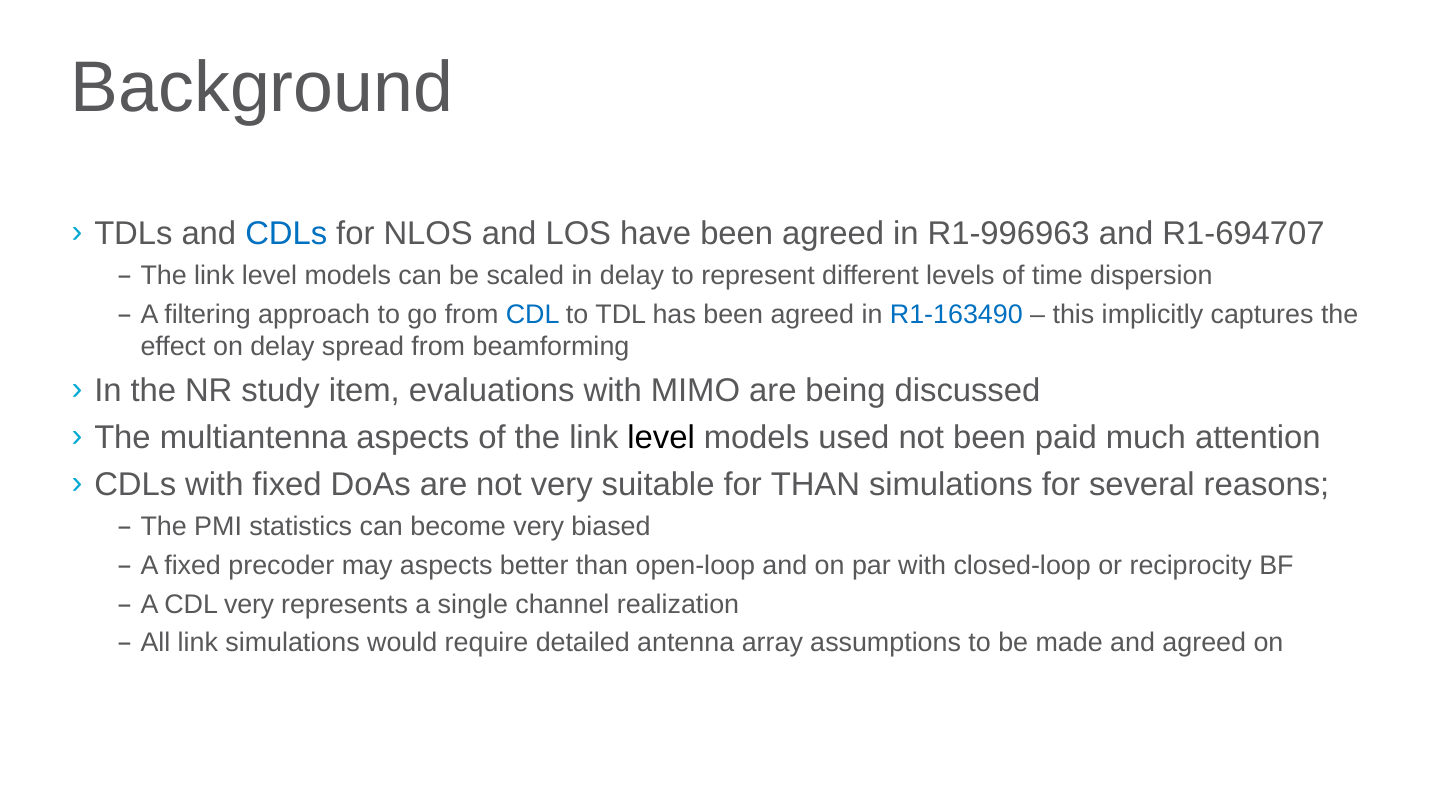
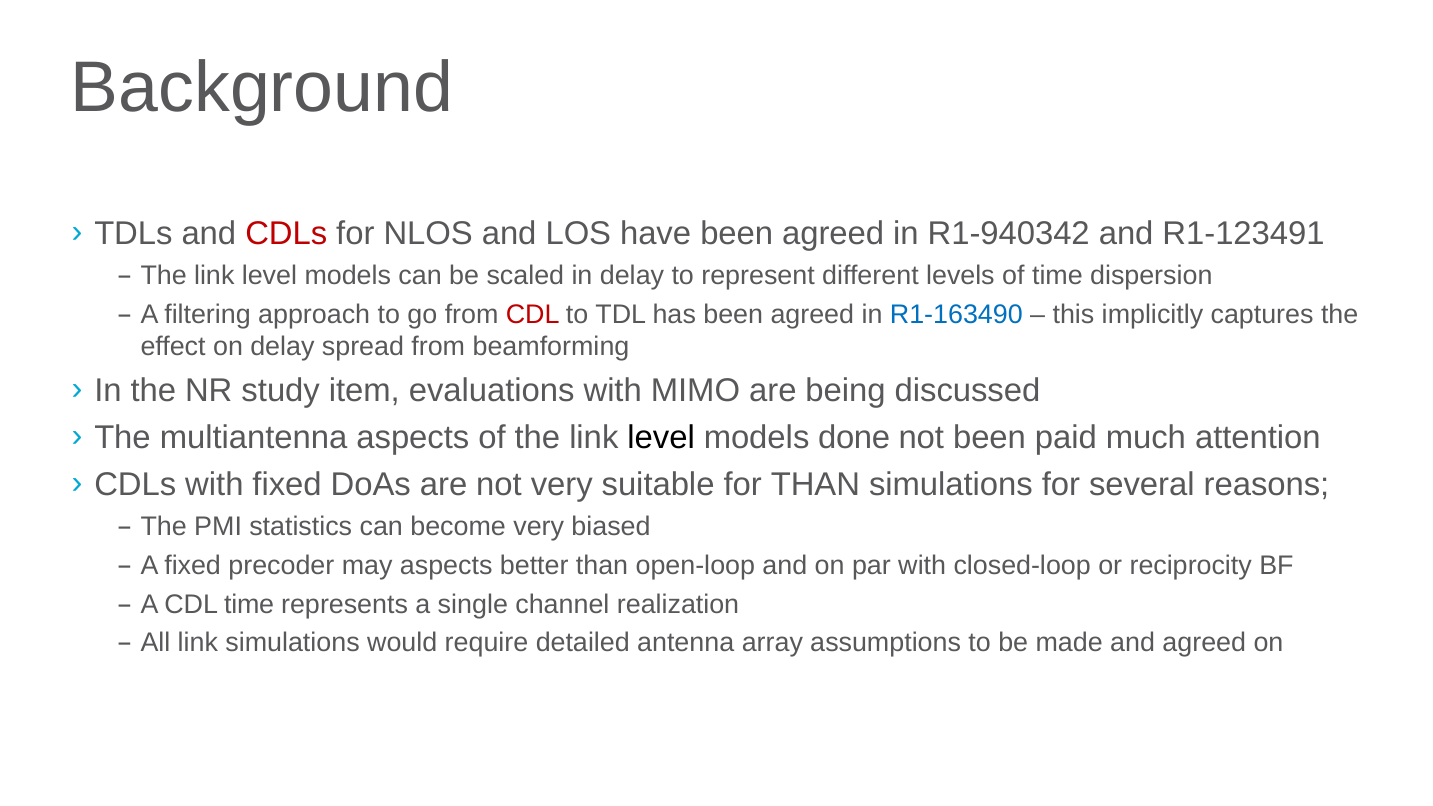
CDLs colour: blue -> red (286, 234)
R1-996963: R1-996963 -> R1-940342 (1009, 234)
R1-694707: R1-694707 -> R1-123491 (1244, 234)
CDL colour: blue -> red (533, 314)
used: used -> done (854, 438)
CDL very: very -> time (249, 604)
